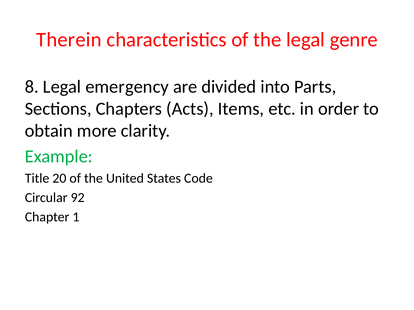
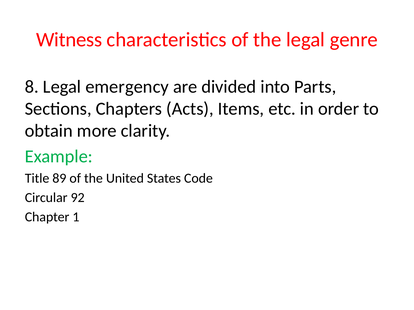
Therein: Therein -> Witness (69, 40)
20: 20 -> 89 (59, 179)
